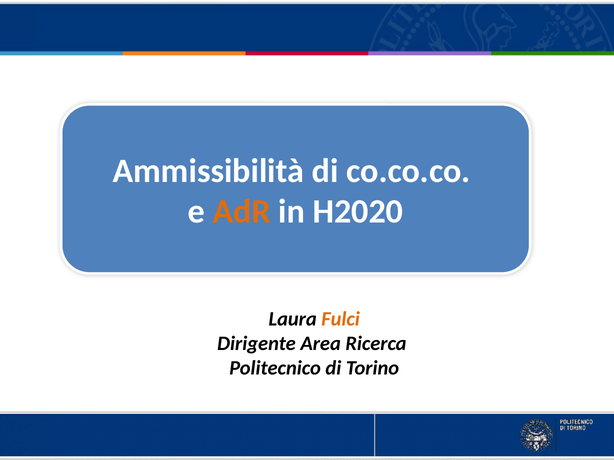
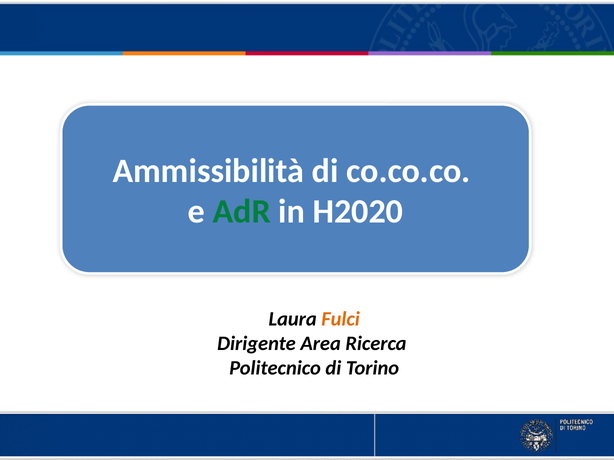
AdR colour: orange -> green (242, 212)
